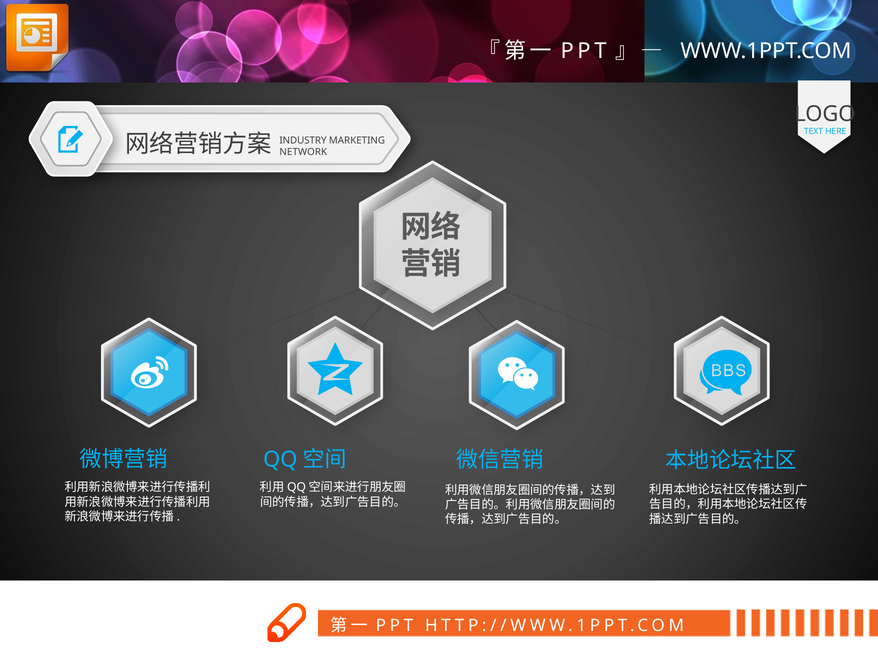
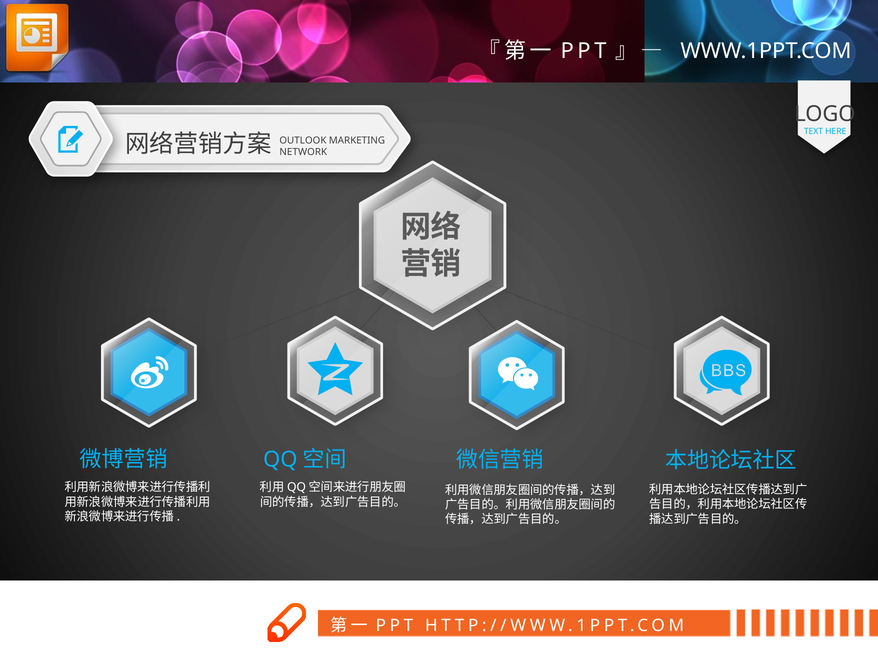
INDUSTRY: INDUSTRY -> OUTLOOK (303, 140)
